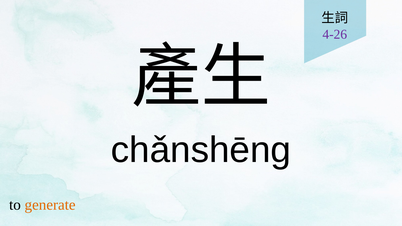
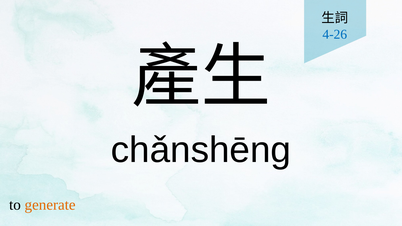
4-26 colour: purple -> blue (335, 34)
